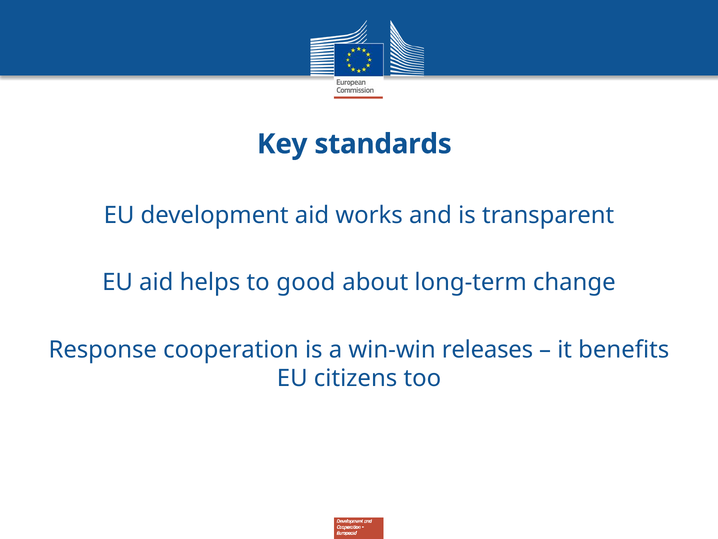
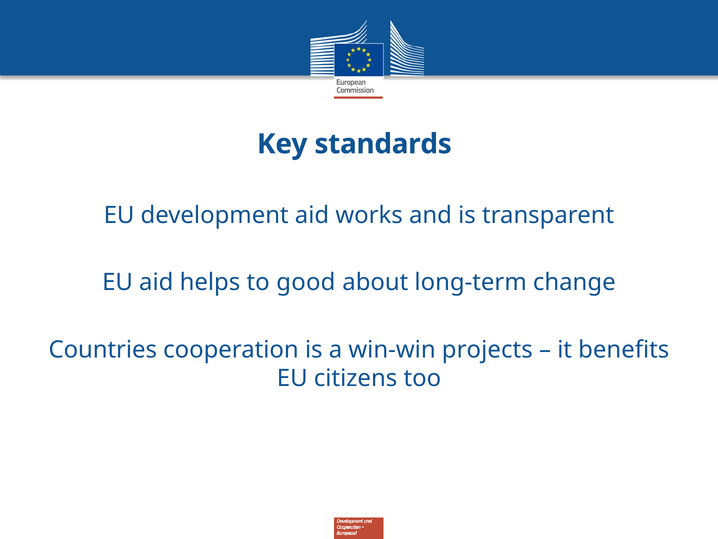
Response: Response -> Countries (103, 349)
releases: releases -> projects (487, 349)
